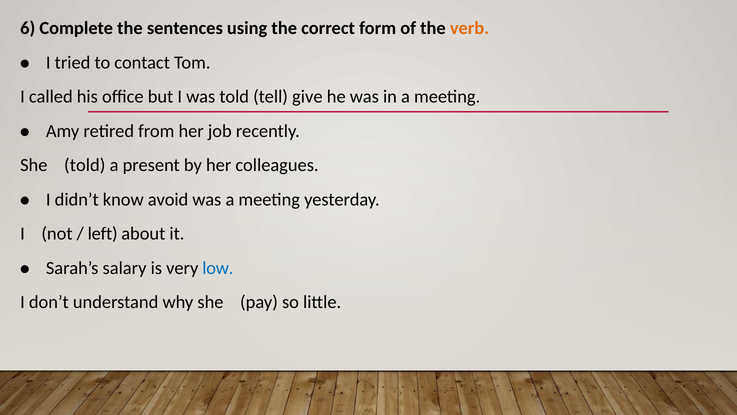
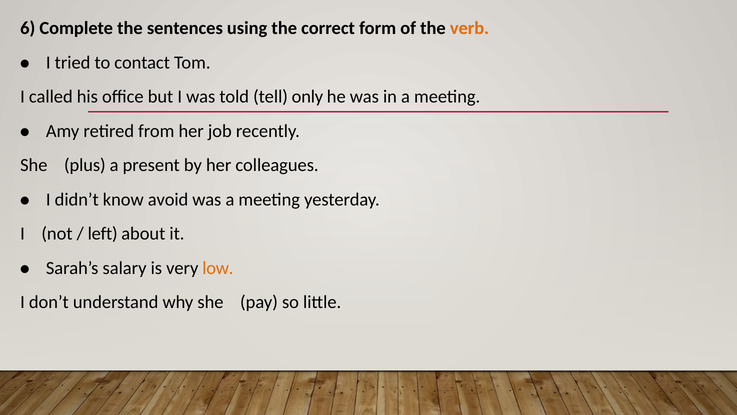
give: give -> only (307, 97)
She told: told -> plus (85, 165)
low colour: blue -> orange (218, 268)
